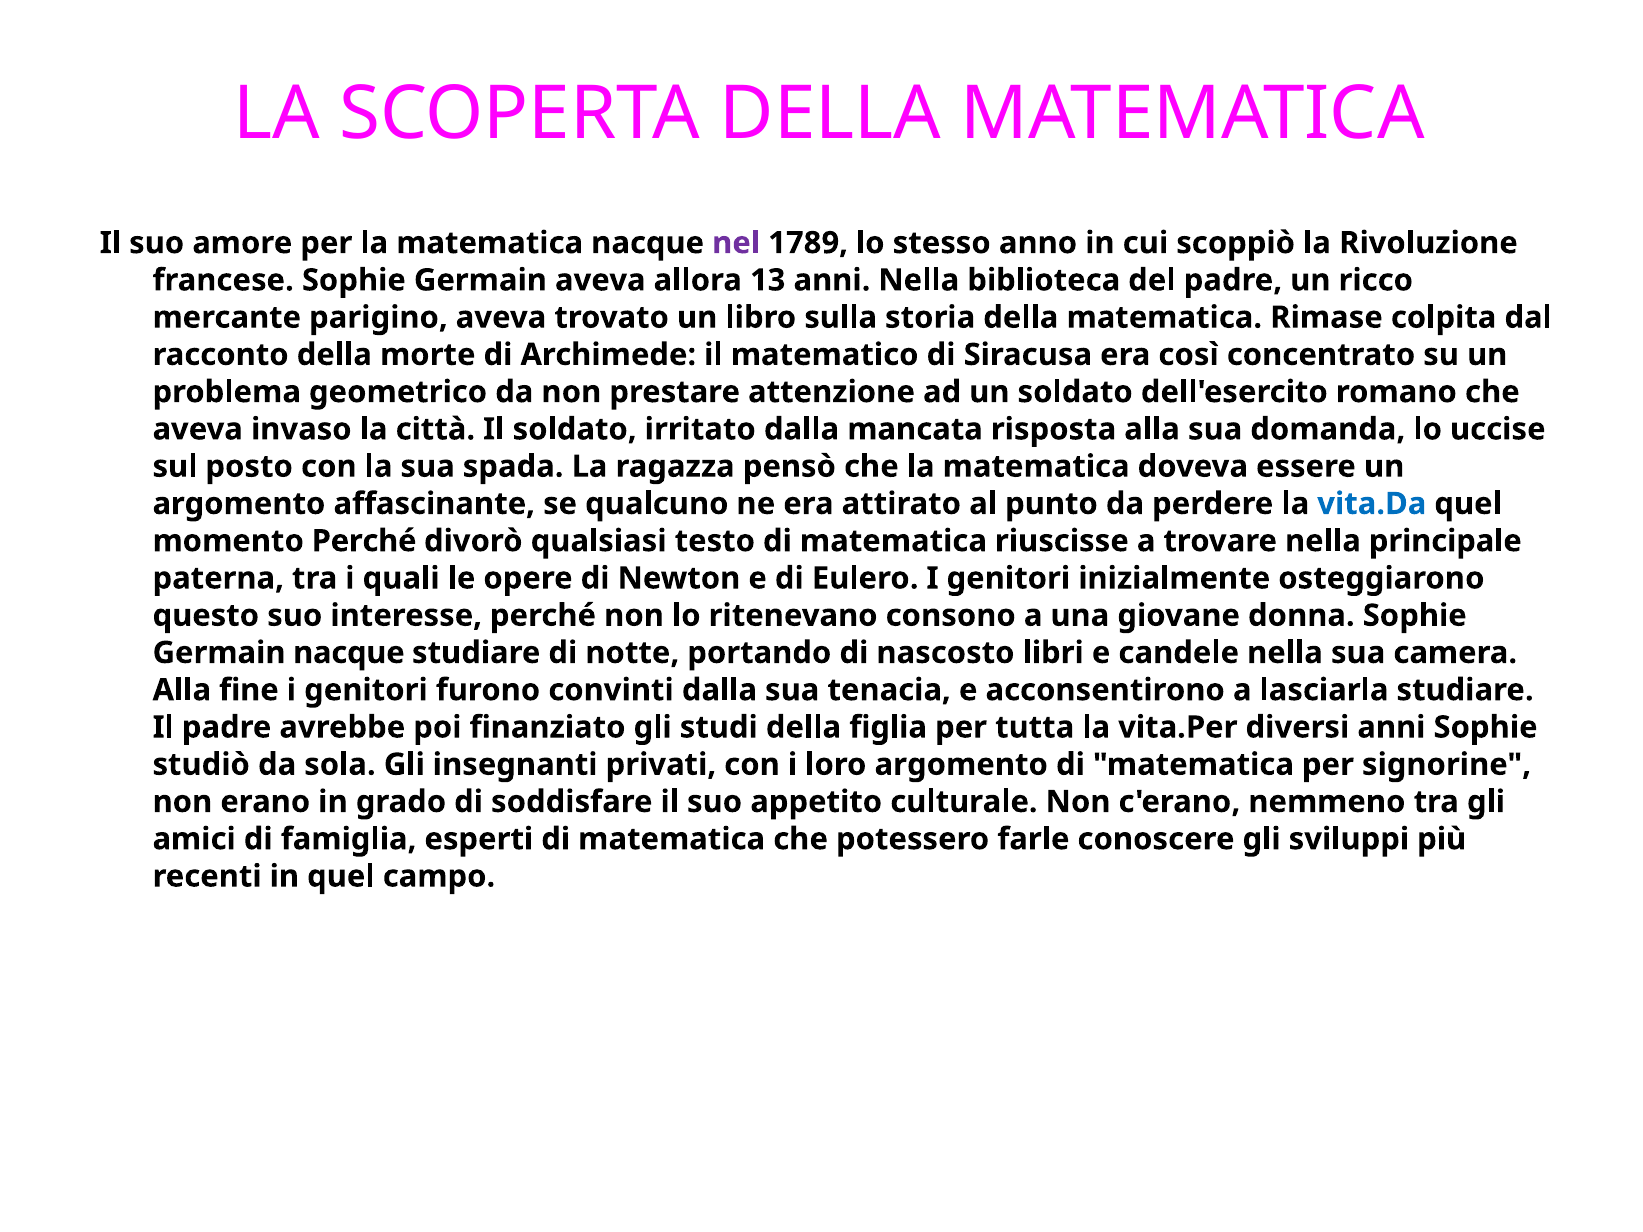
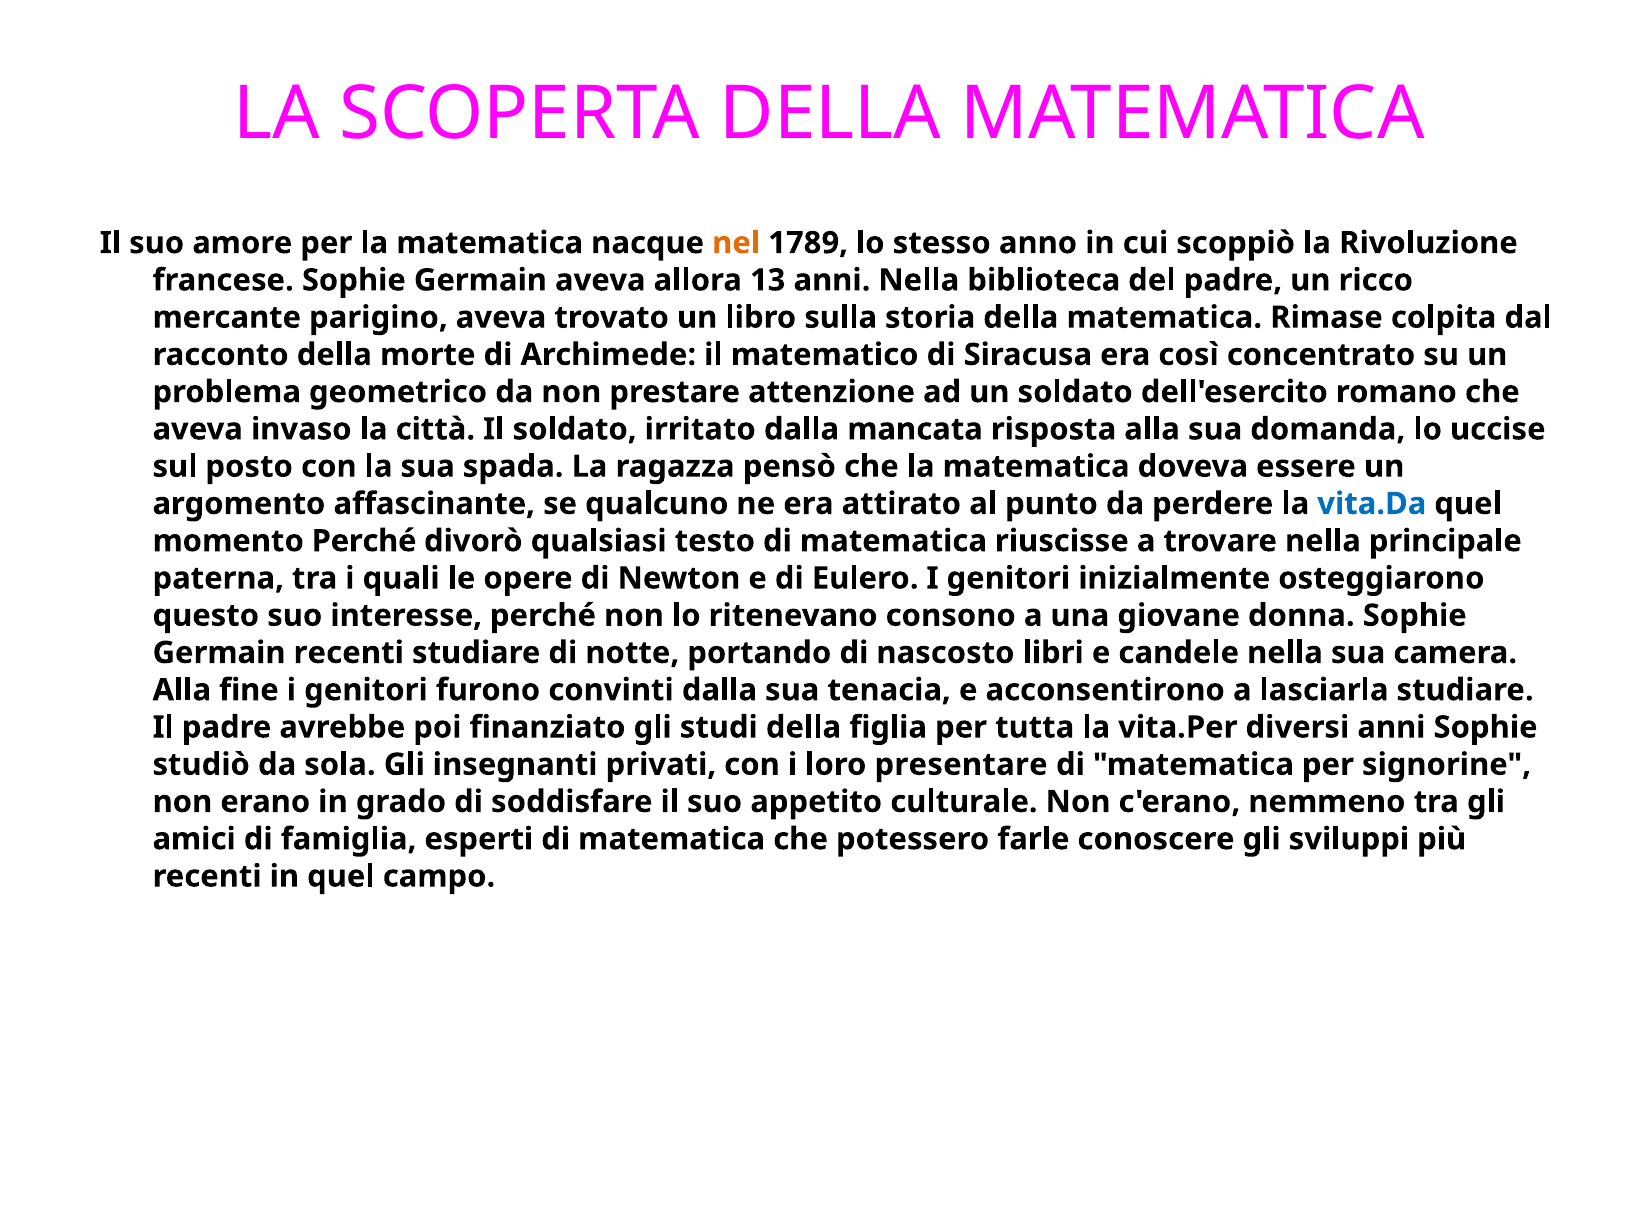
nel colour: purple -> orange (736, 243)
Germain nacque: nacque -> recenti (349, 653)
loro argomento: argomento -> presentare (961, 765)
